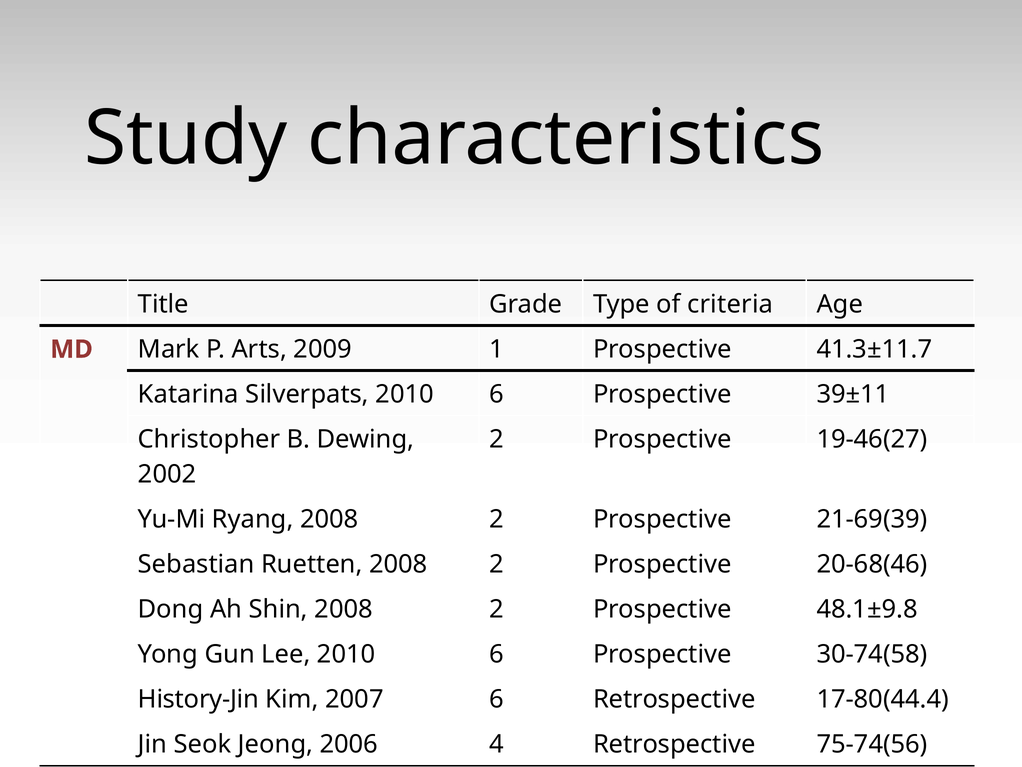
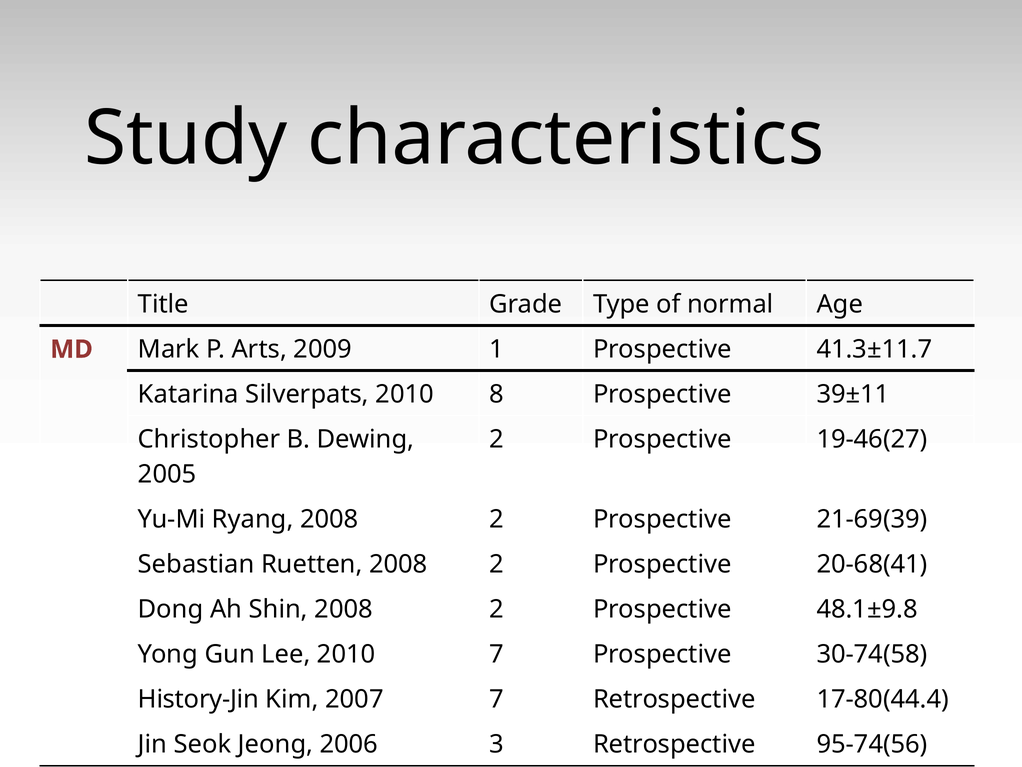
criteria: criteria -> normal (730, 304)
Silverpats 2010 6: 6 -> 8 (497, 394)
2002: 2002 -> 2005 (167, 474)
20-68(46: 20-68(46 -> 20-68(41 (872, 564)
Lee 2010 6: 6 -> 7 (497, 654)
2007 6: 6 -> 7 (497, 699)
4: 4 -> 3 (497, 744)
75-74(56: 75-74(56 -> 95-74(56 (872, 744)
